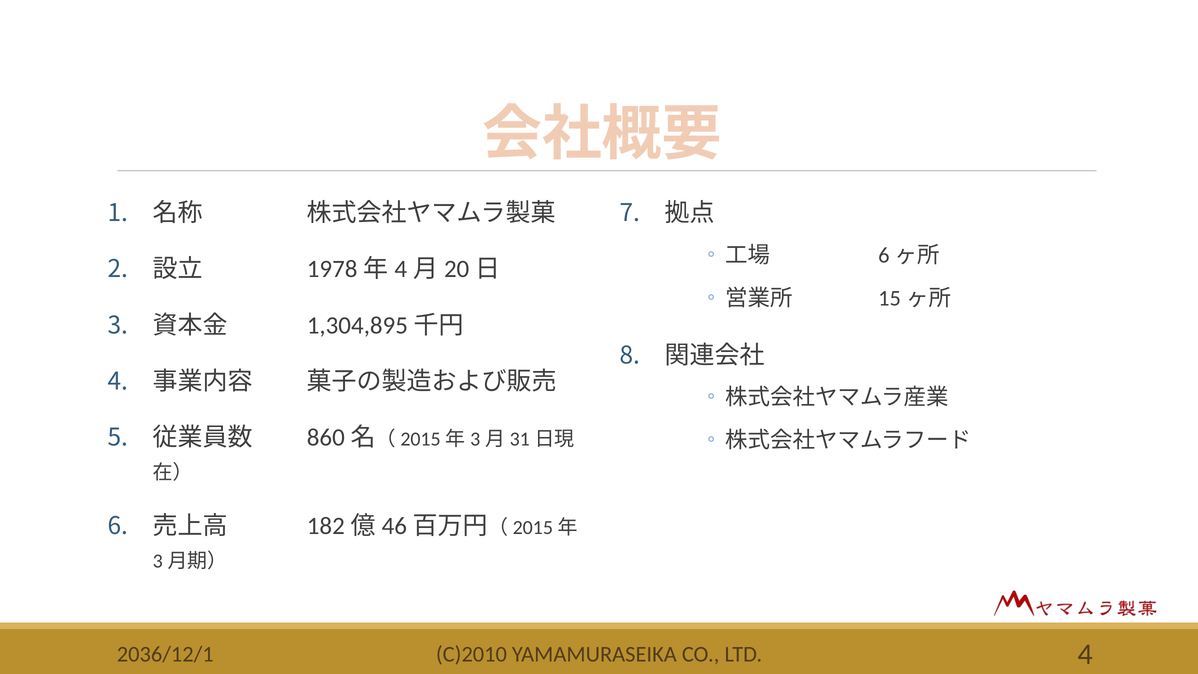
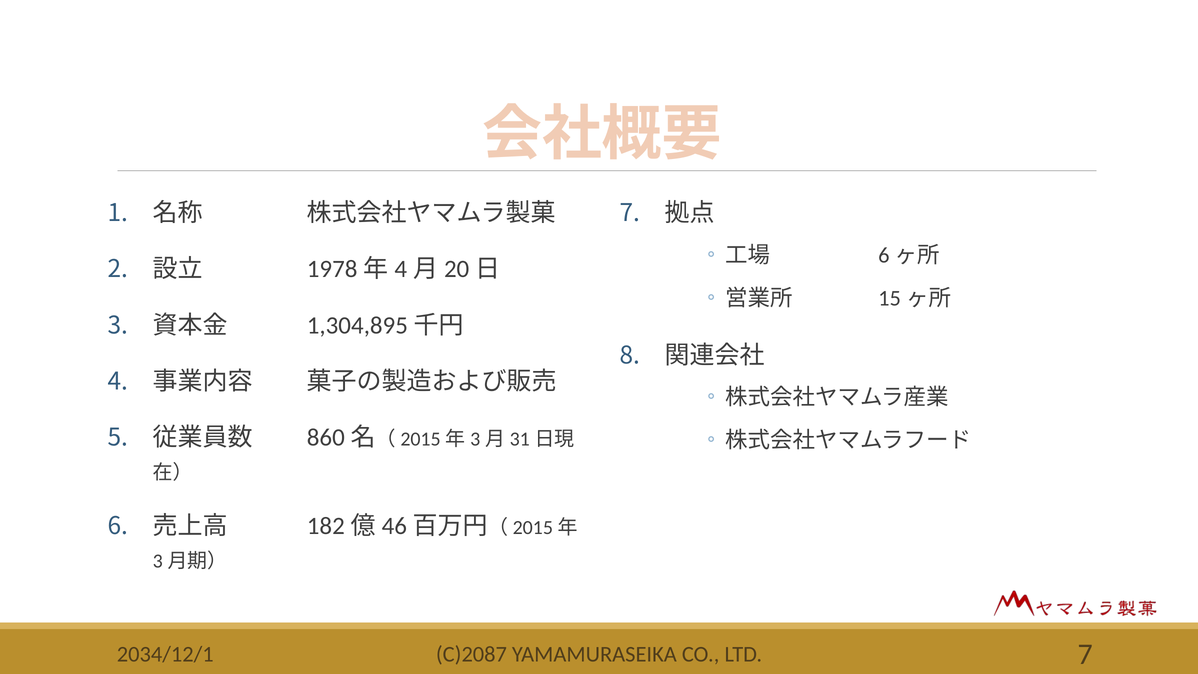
C)2010: C)2010 -> C)2087 (471, 654)
LTD 4: 4 -> 7 (1085, 654)
2036/12/1: 2036/12/1 -> 2034/12/1 (165, 654)
